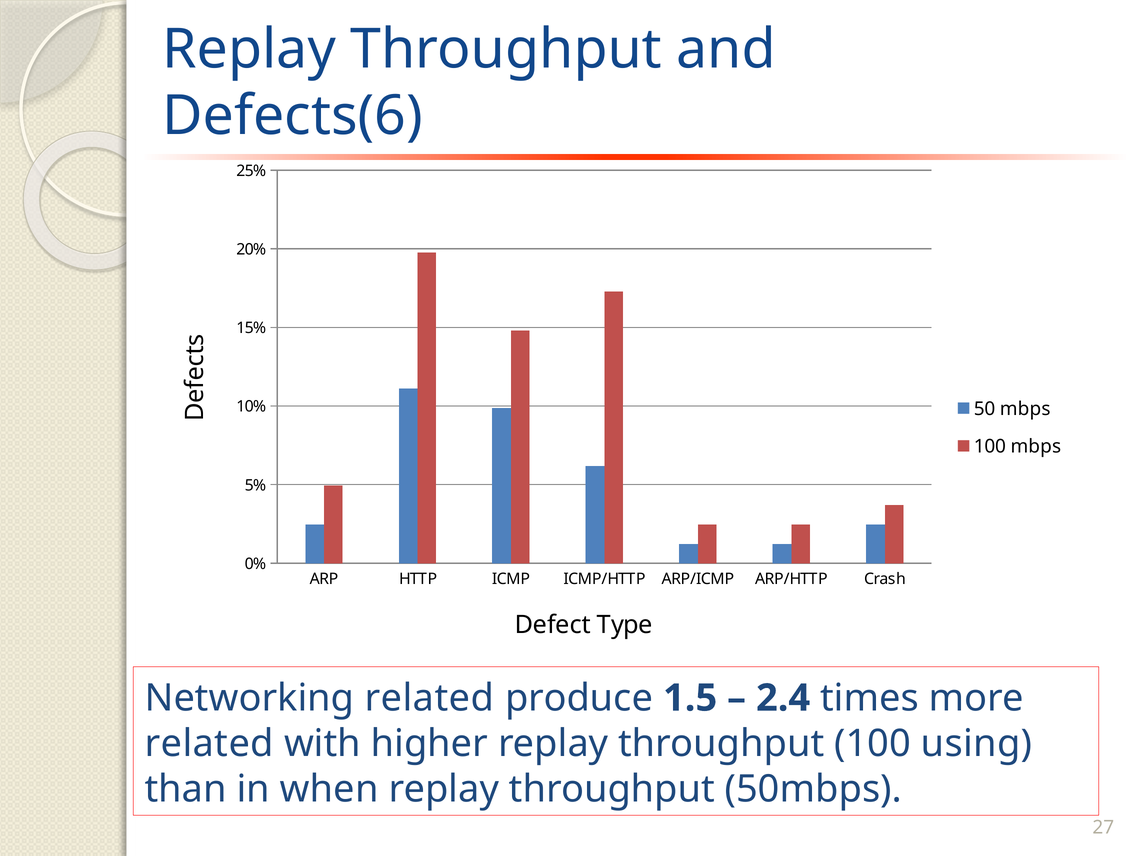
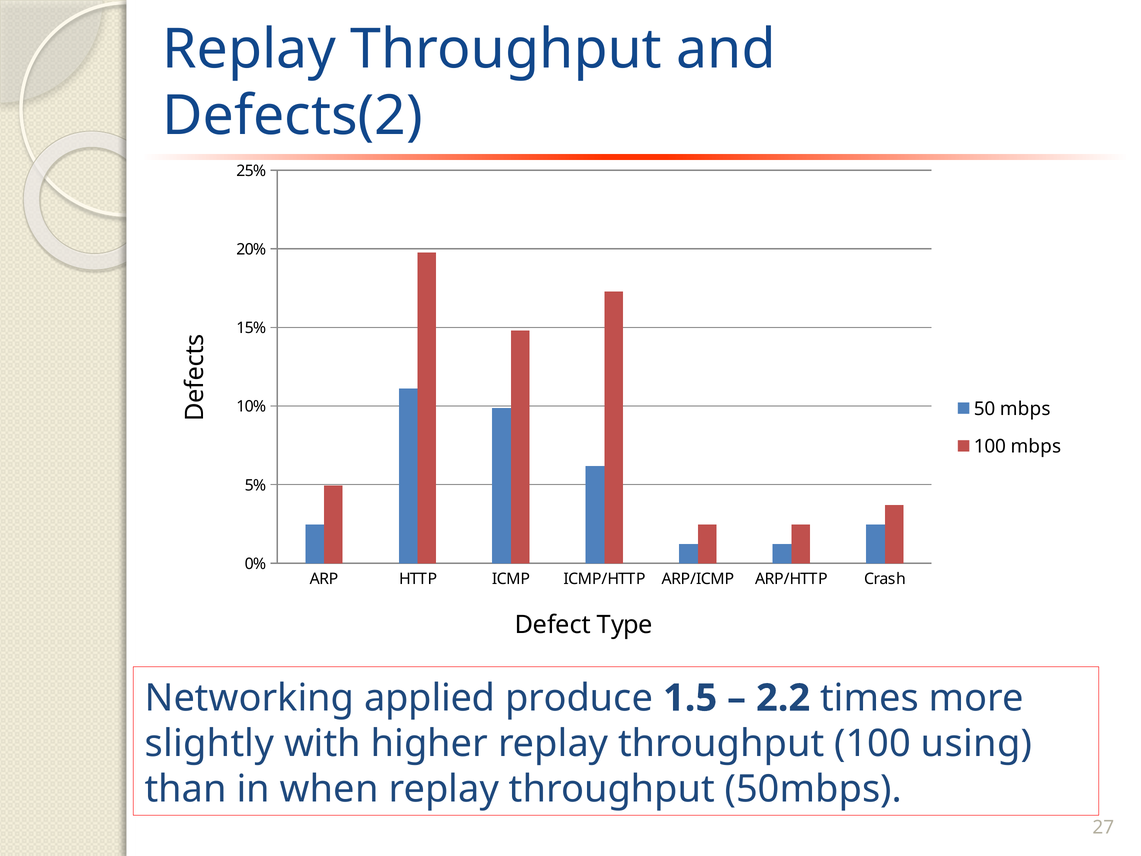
Defects(6: Defects(6 -> Defects(2 (293, 116)
Networking related: related -> applied (430, 698)
2.4: 2.4 -> 2.2 (783, 698)
related: related -> slightly (209, 744)
